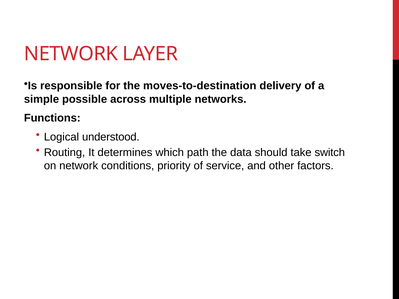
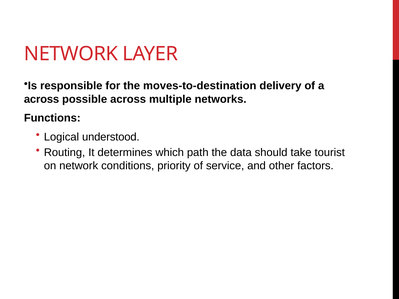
simple: simple -> across (42, 99)
switch: switch -> tourist (330, 152)
